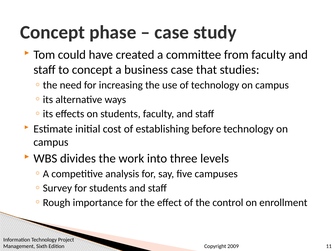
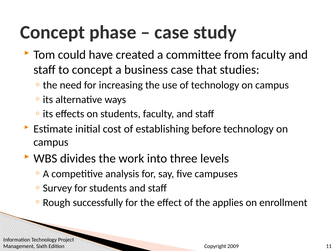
importance: importance -> successfully (98, 203)
control: control -> applies (228, 203)
